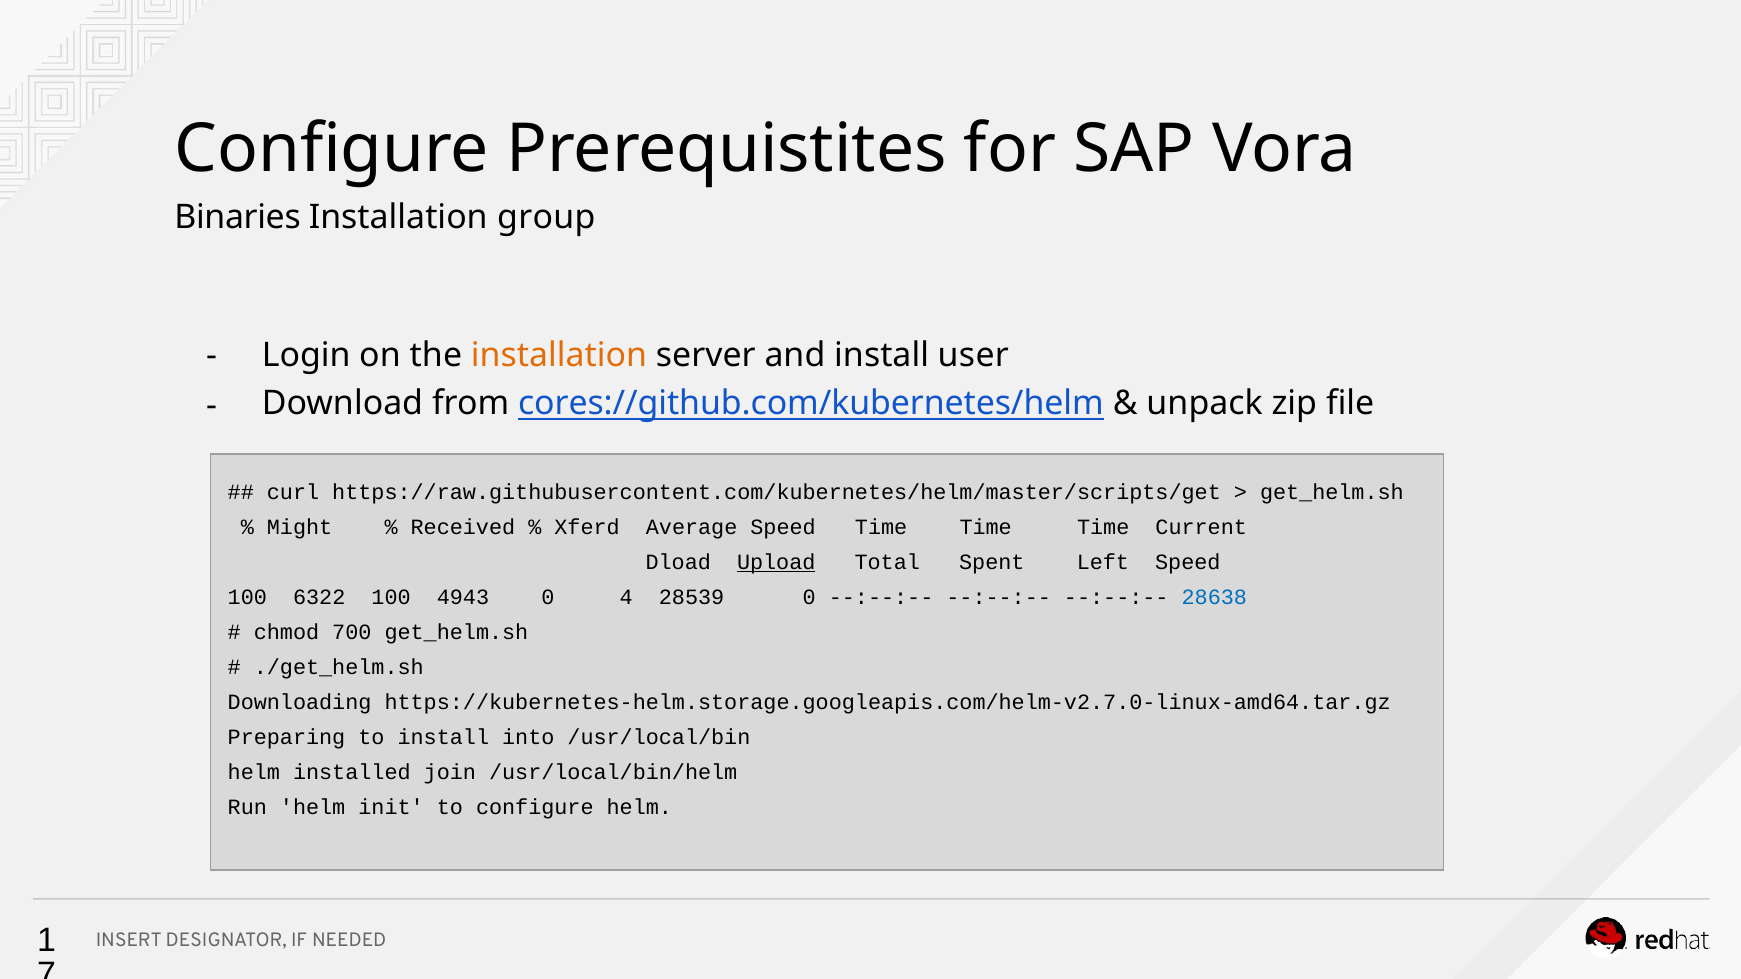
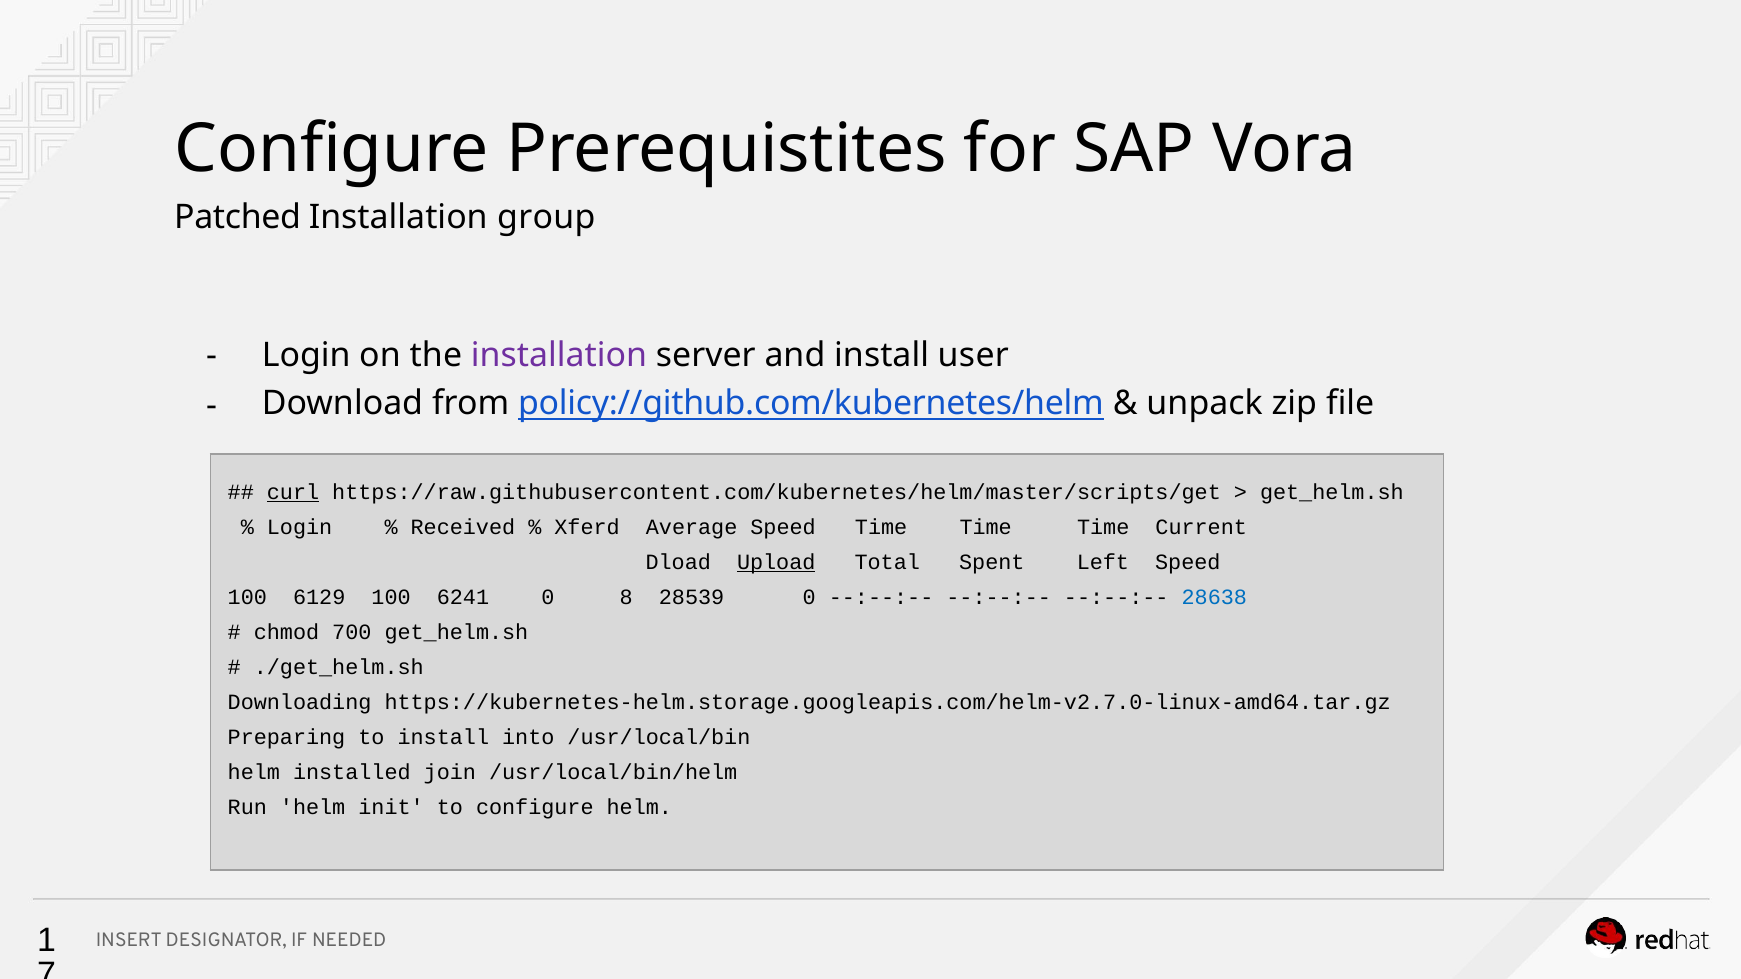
Binaries: Binaries -> Patched (238, 217)
installation colour: orange -> purple (559, 356)
cores://github.com/kubernetes/helm: cores://github.com/kubernetes/helm -> policy://github.com/kubernetes/helm (811, 403)
curl underline: none -> present (293, 492)
Might: Might -> Login (300, 528)
6322: 6322 -> 6129 (319, 598)
4943: 4943 -> 6241 (463, 598)
4: 4 -> 8 (626, 598)
